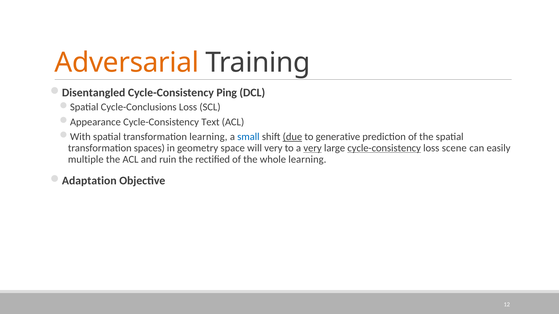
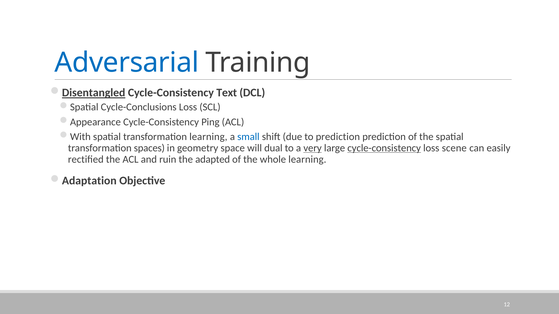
Adversarial colour: orange -> blue (127, 63)
Disentangled underline: none -> present (94, 93)
Ping: Ping -> Text (227, 93)
Text: Text -> Ping (210, 122)
due underline: present -> none (292, 137)
to generative: generative -> prediction (338, 137)
will very: very -> dual (273, 148)
multiple: multiple -> rectiﬁed (86, 160)
rectiﬁed: rectiﬁed -> adapted (213, 160)
